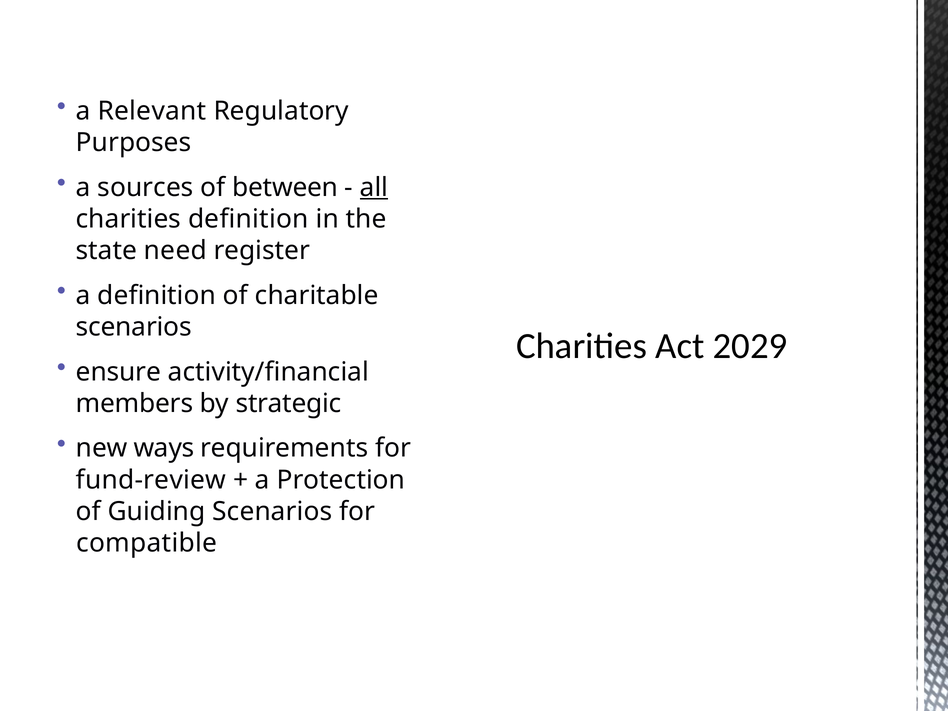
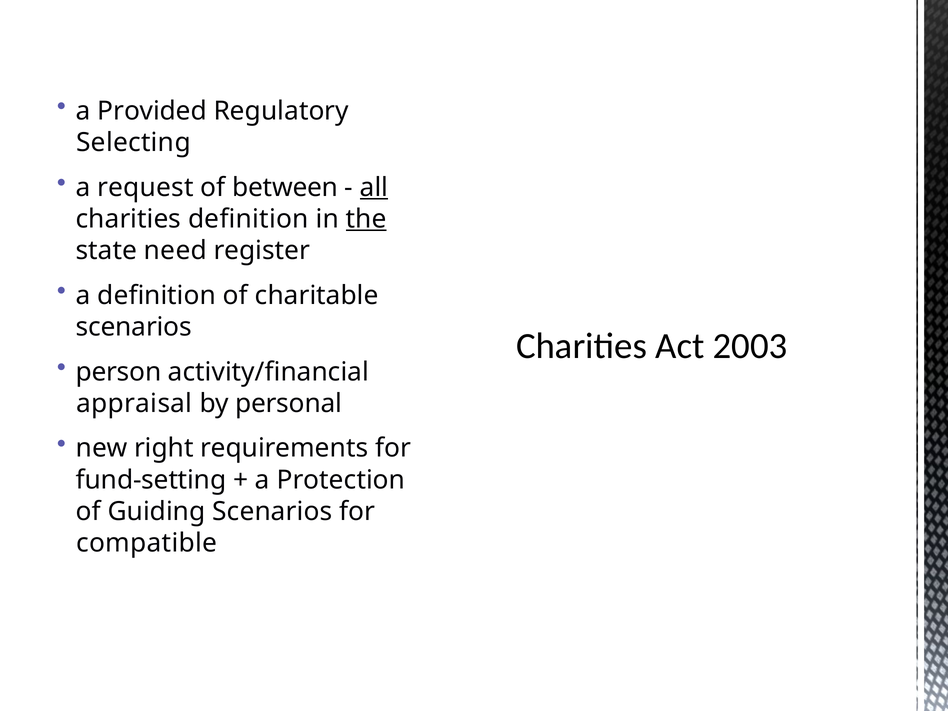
Relevant: Relevant -> Provided (152, 111)
Purposes: Purposes -> Selecting (133, 143)
sources: sources -> request (145, 187)
the underline: none -> present (366, 219)
2029: 2029 -> 2003 (750, 346)
ensure: ensure -> person (119, 372)
members: members -> appraisal (134, 403)
strategic: strategic -> personal (289, 403)
ways: ways -> right (164, 448)
fund-review: fund-review -> fund-setting (151, 480)
